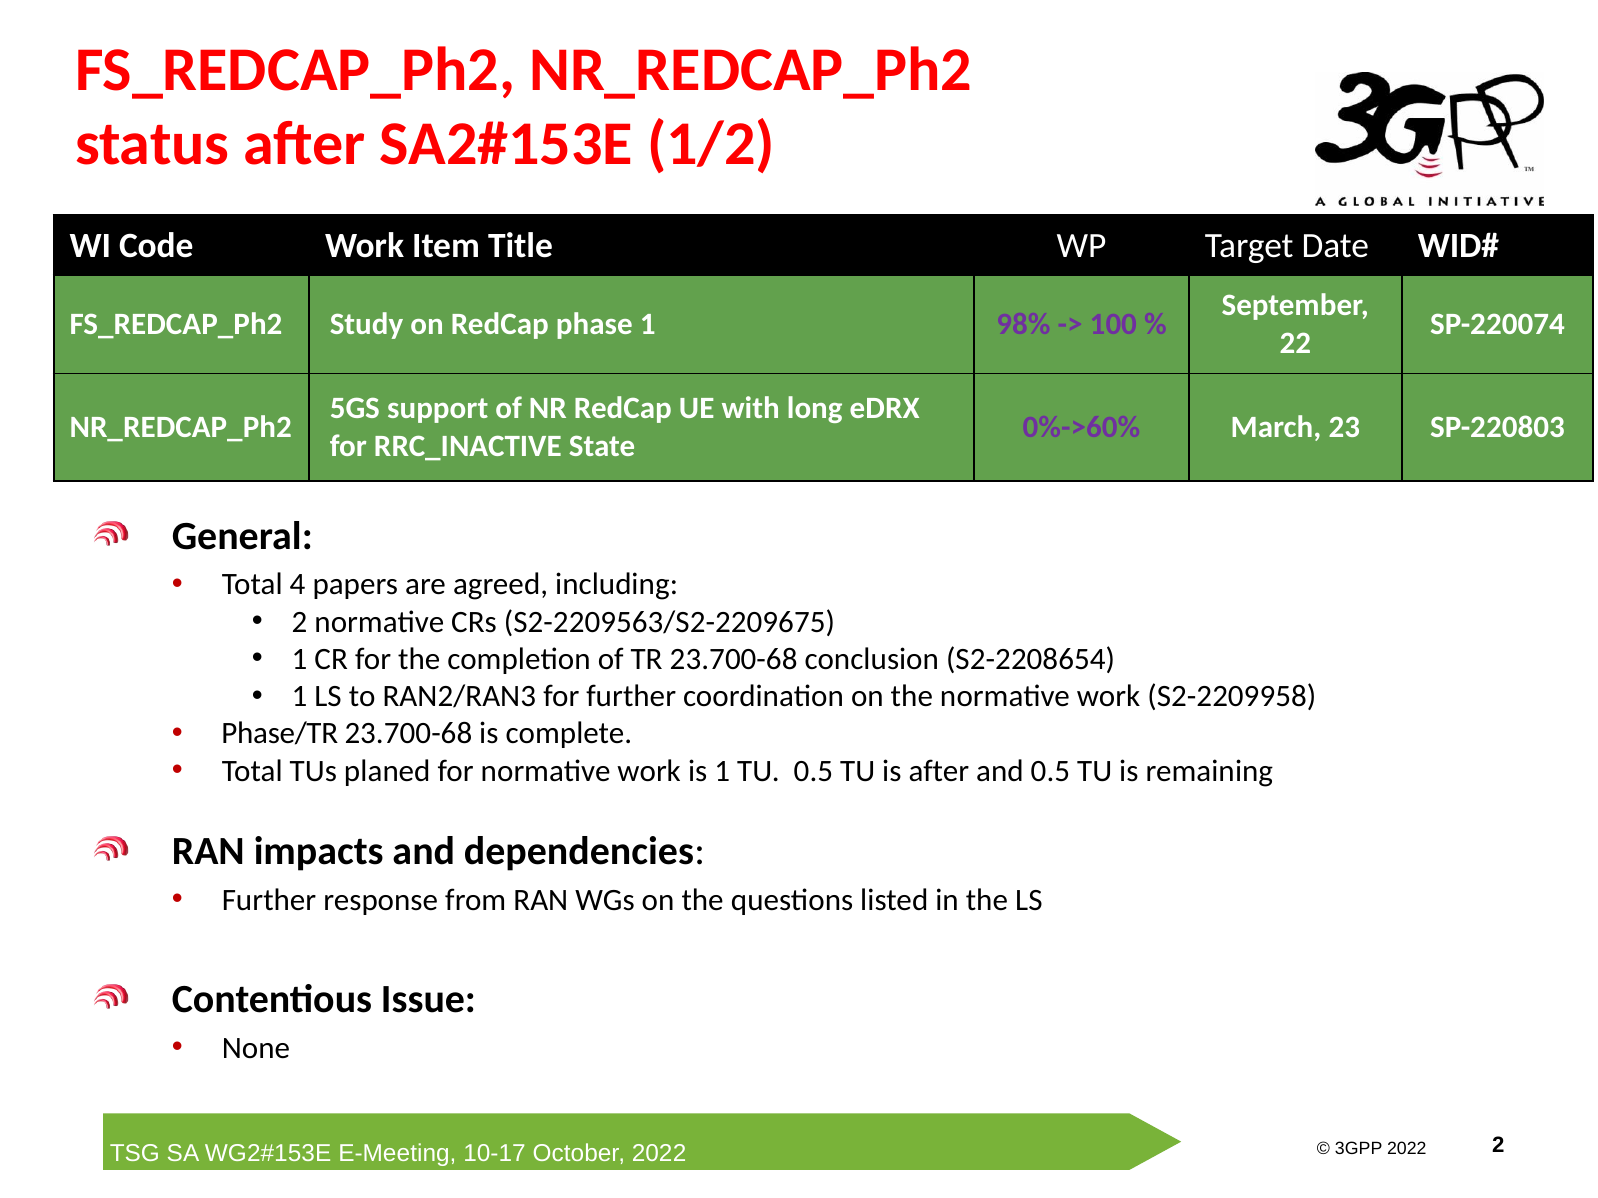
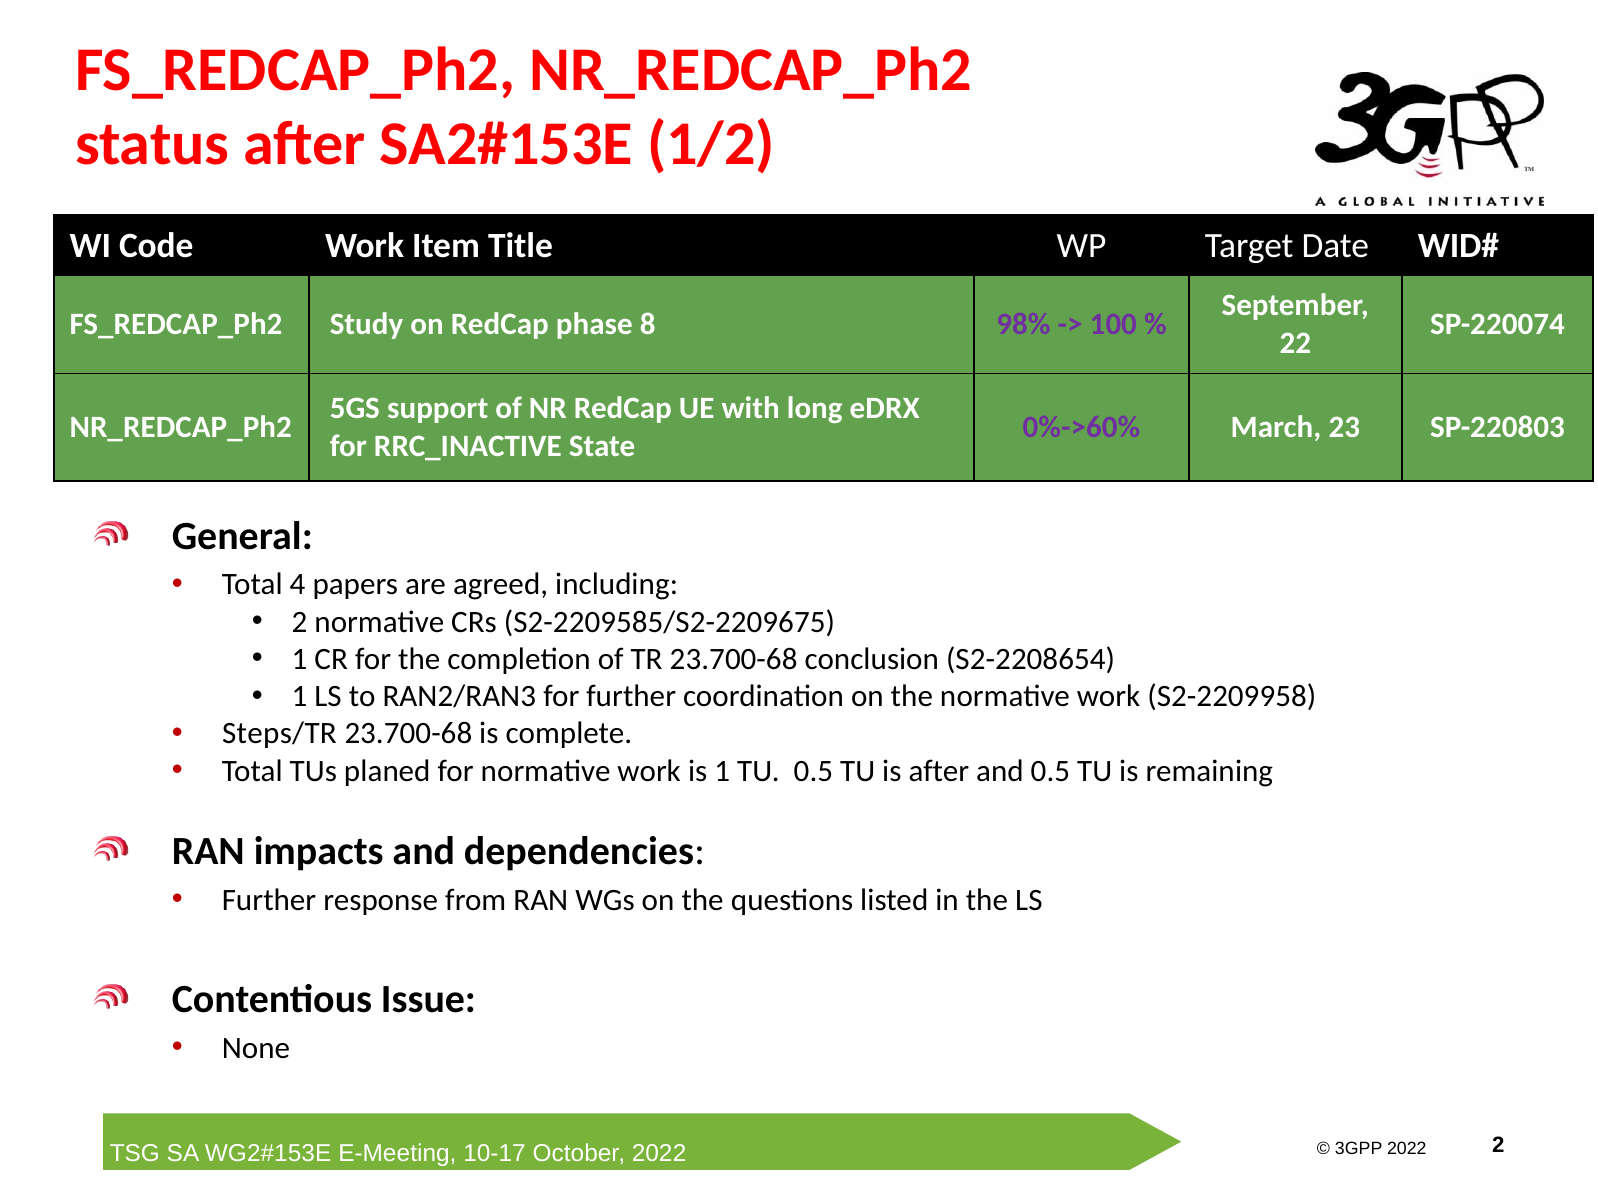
phase 1: 1 -> 8 (648, 325)
S2-2209563/S2-2209675: S2-2209563/S2-2209675 -> S2-2209585/S2-2209675 (669, 622)
Phase/TR: Phase/TR -> Steps/TR (279, 734)
